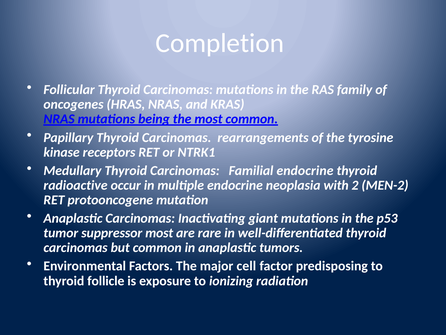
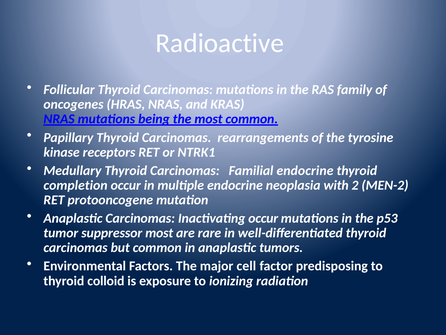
Completion: Completion -> Radioactive (220, 43)
radioactive: radioactive -> completion (76, 185)
Inactivating giant: giant -> occur (263, 218)
follicle: follicle -> colloid (106, 280)
